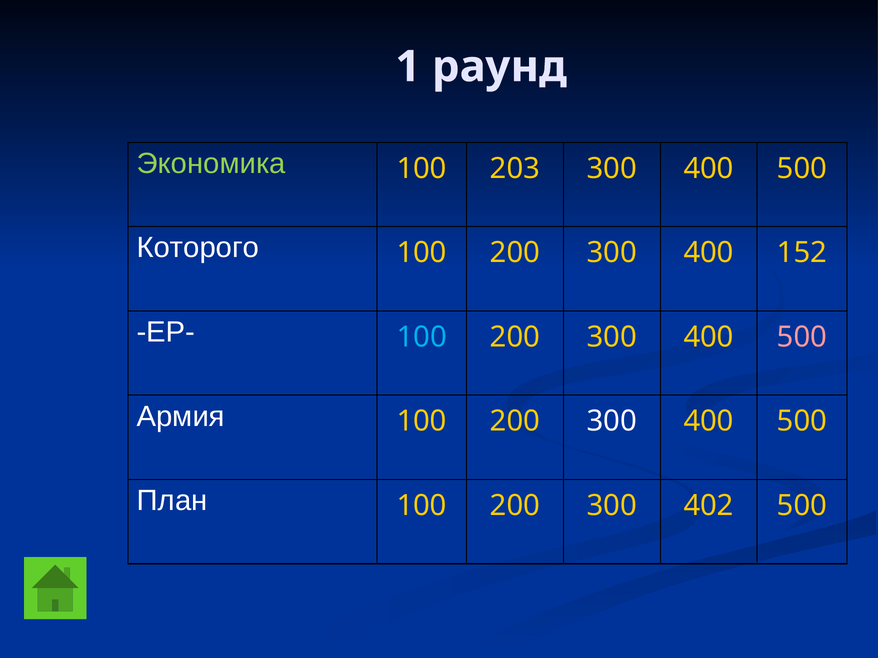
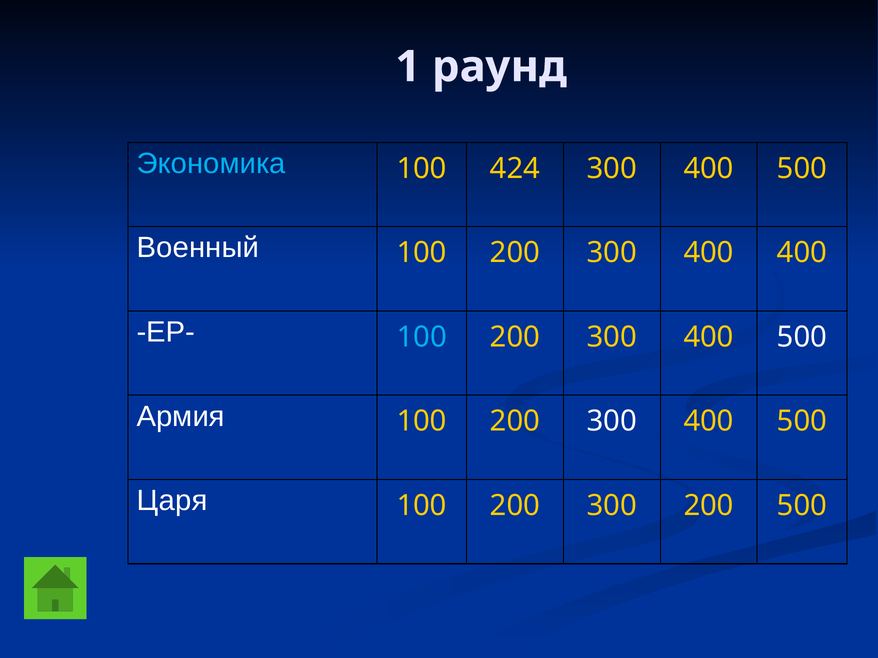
Экономика colour: light green -> light blue (211, 164)
203: 203 -> 424 (515, 169)
Которого: Которого -> Военный (198, 248)
400 152: 152 -> 400 (802, 253)
500 colour: pink -> white (802, 337)
План: План -> Царя (172, 501)
300 402: 402 -> 200 (709, 506)
